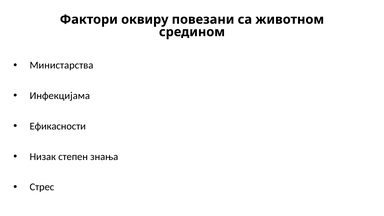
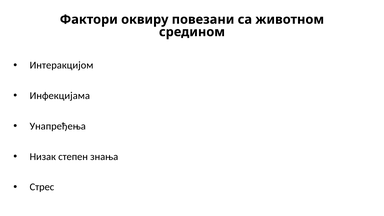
Министарства: Министарства -> Интеракцијом (61, 65)
Ефикасности: Ефикасности -> Унапређења (58, 126)
